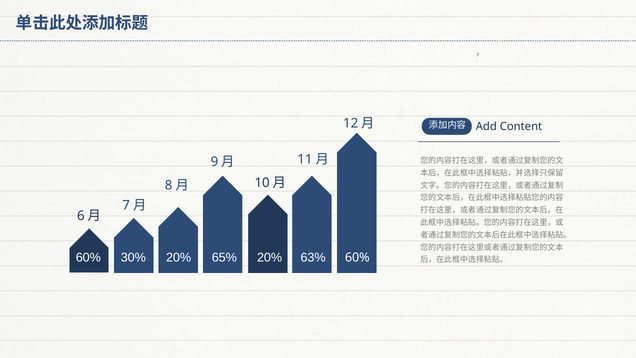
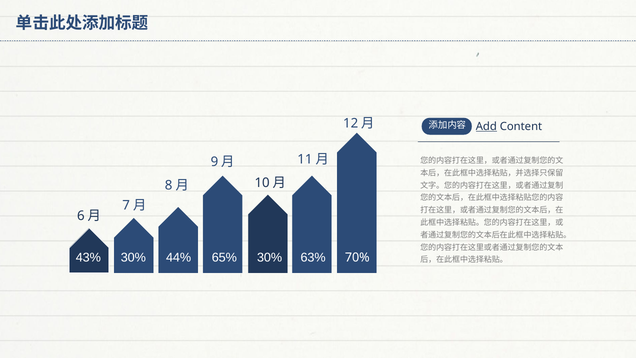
Add underline: none -> present (486, 126)
60%: 60% -> 43% (88, 257)
30% 20%: 20% -> 44% (179, 257)
65% 20%: 20% -> 30% (270, 257)
63% 60%: 60% -> 70% (357, 257)
